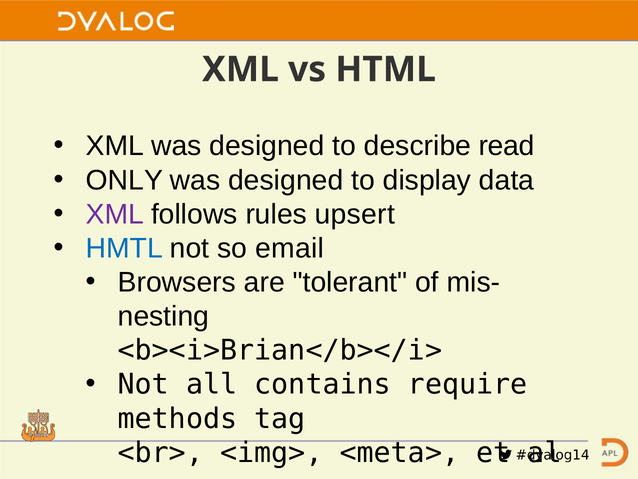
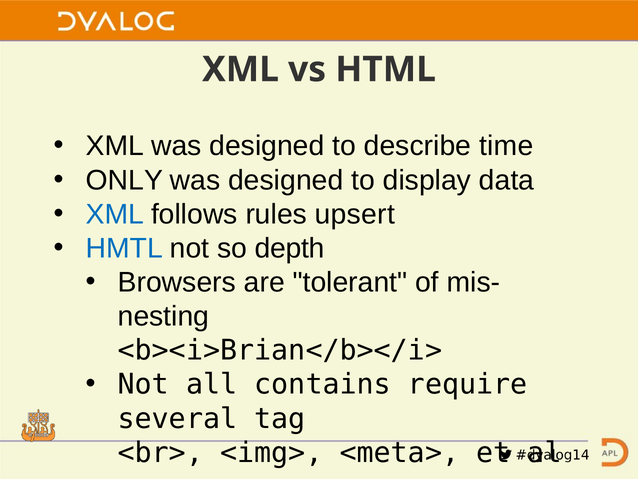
read: read -> time (506, 146)
XML colour: purple -> blue (115, 214)
email: email -> depth (290, 248)
methods: methods -> several (178, 418)
